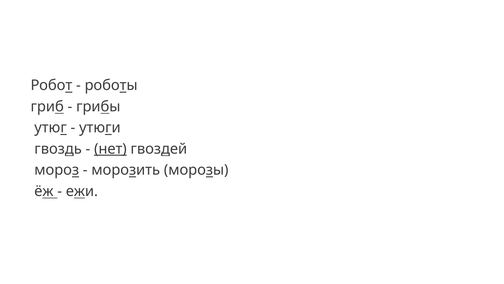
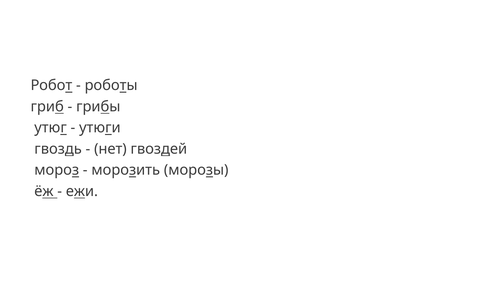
нет underline: present -> none (110, 149)
